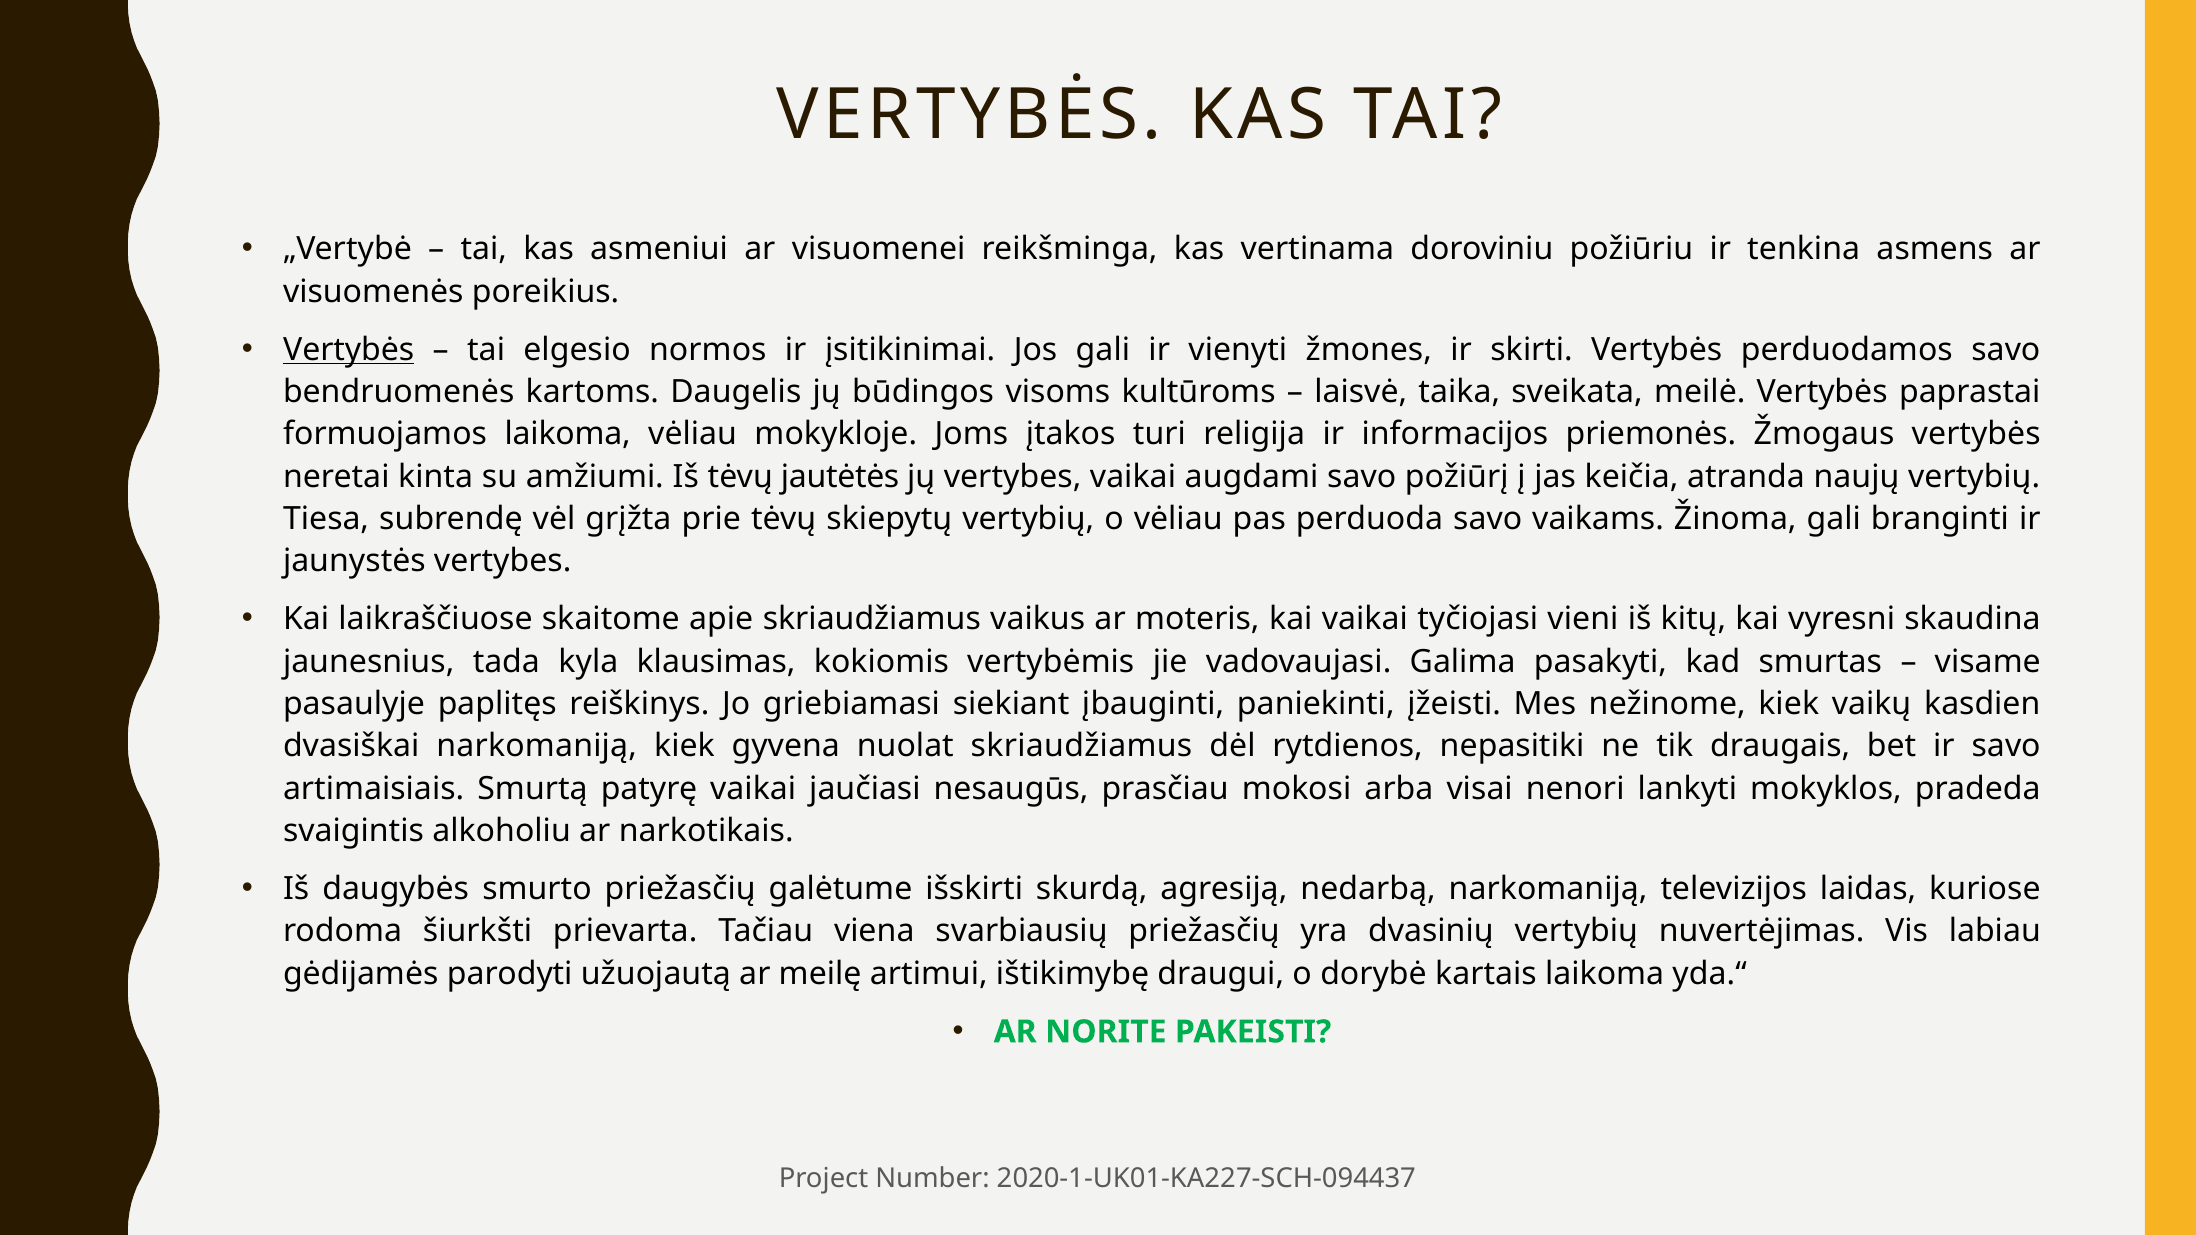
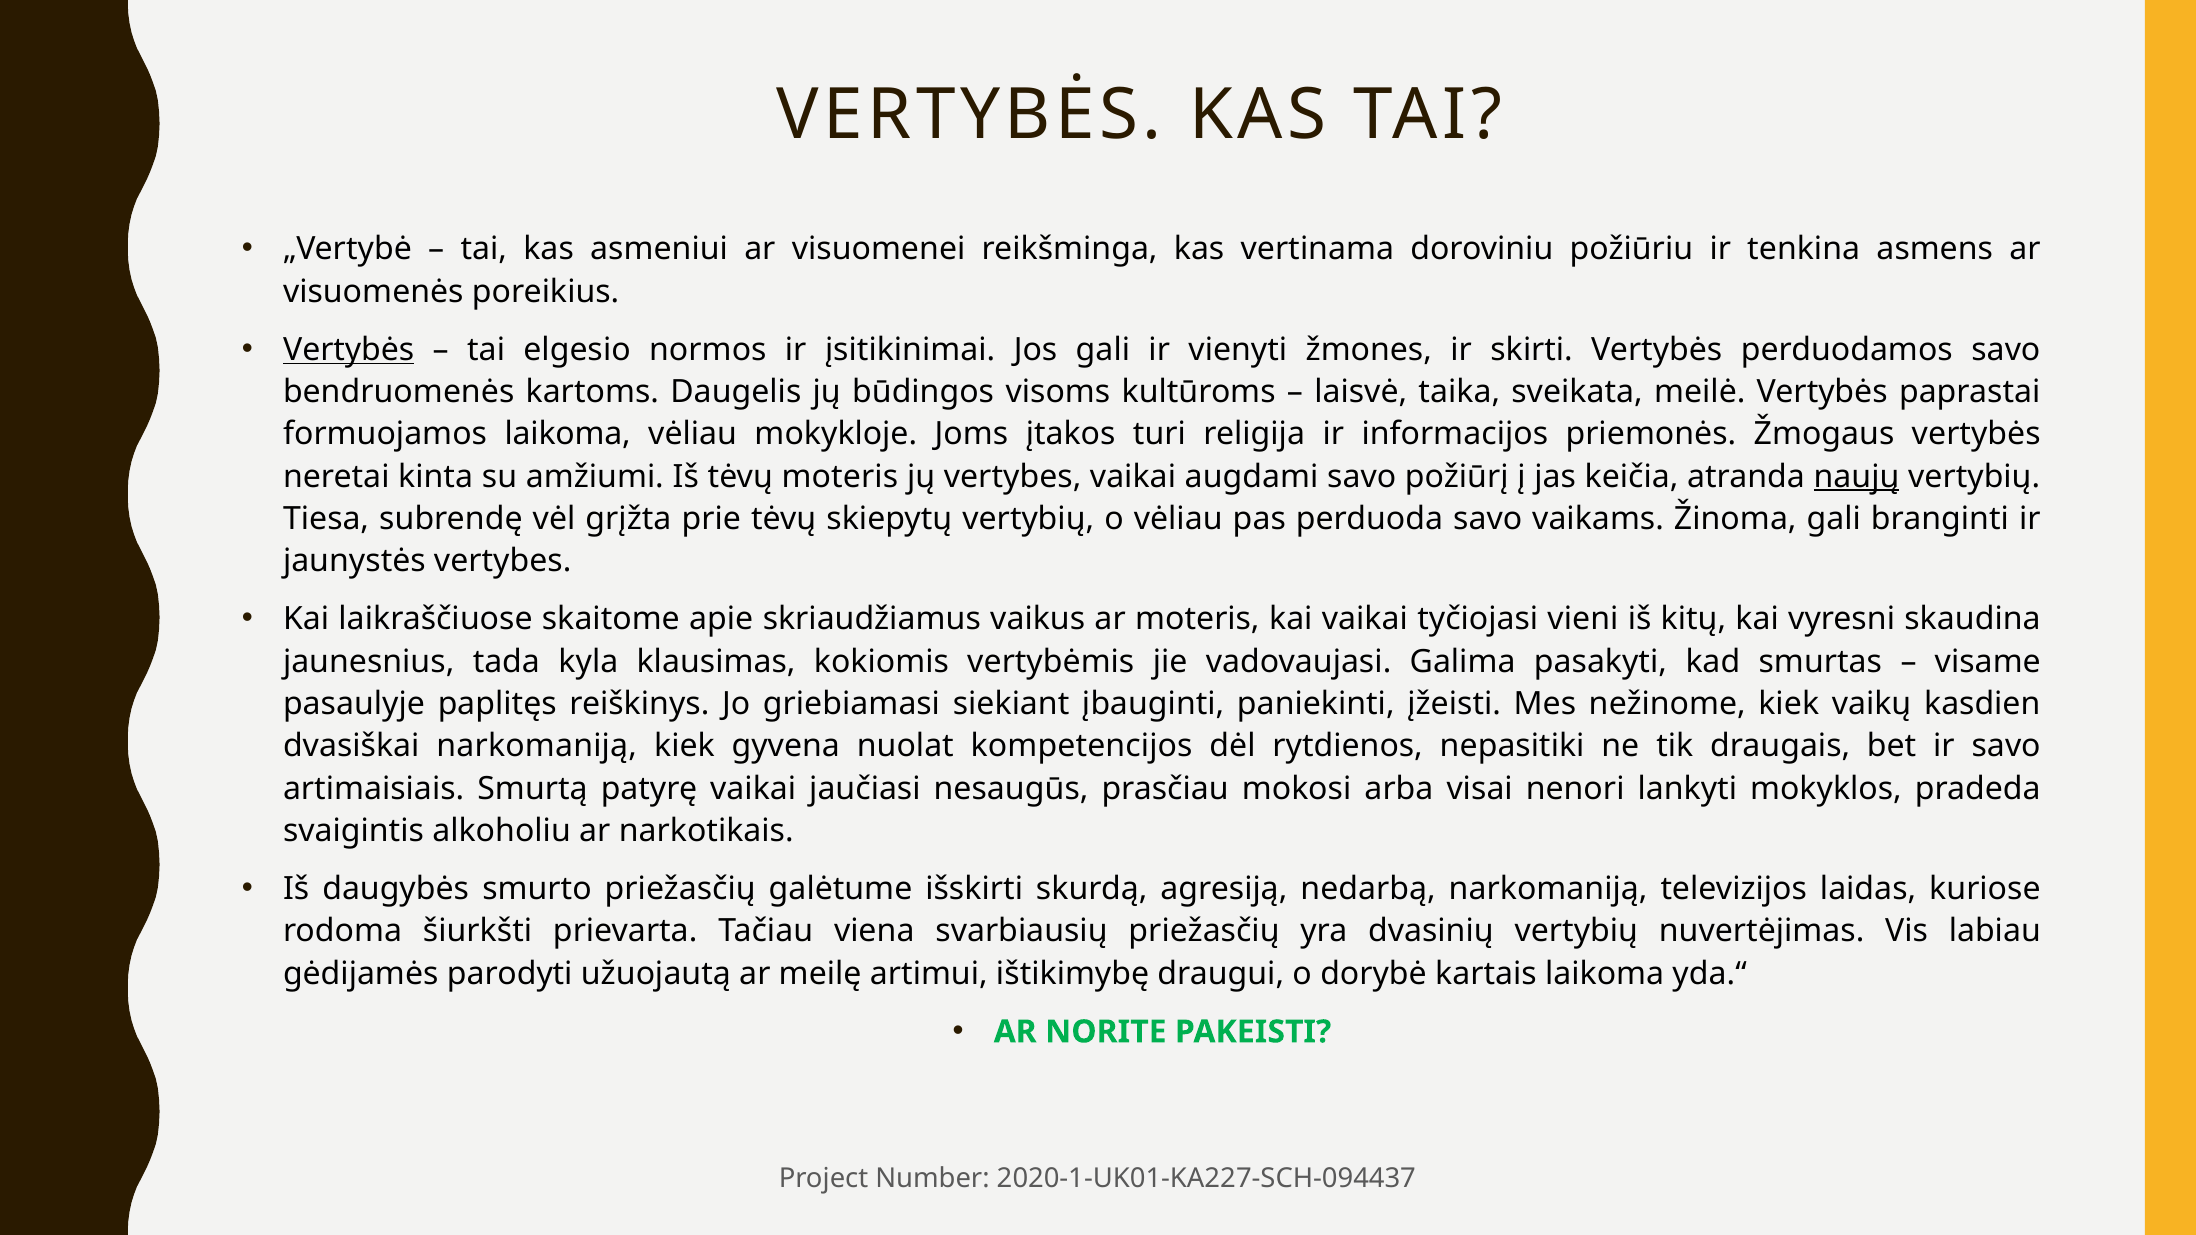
tėvų jautėtės: jautėtės -> moteris (840, 477)
naujų underline: none -> present (1856, 477)
nuolat skriaudžiamus: skriaudžiamus -> kompetencijos (1082, 746)
